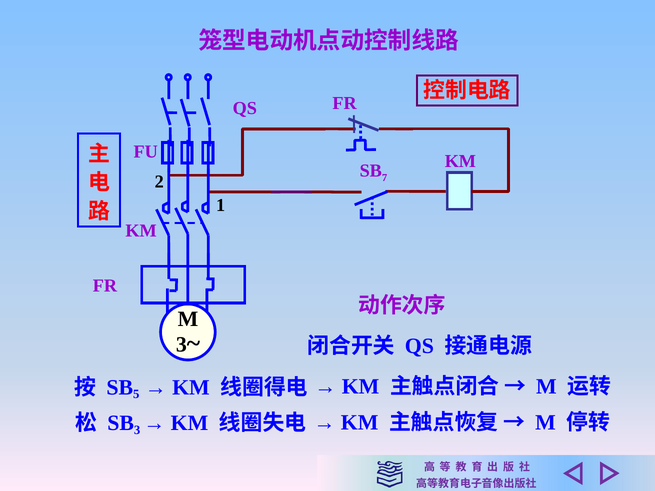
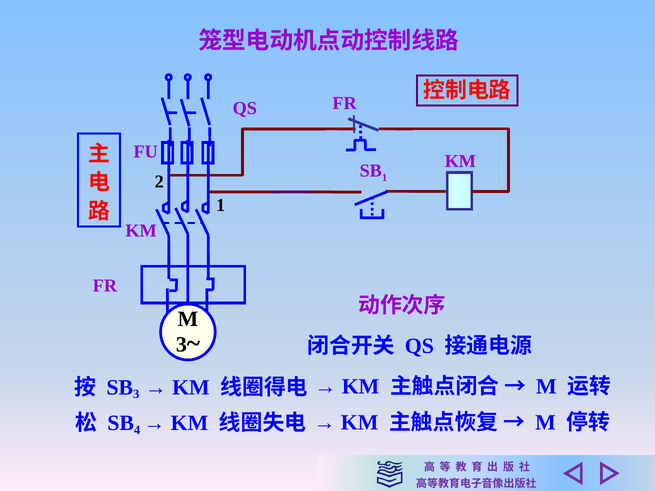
7: 7 -> 1 (385, 178)
5: 5 -> 3 (136, 394)
3: 3 -> 4 (137, 430)
